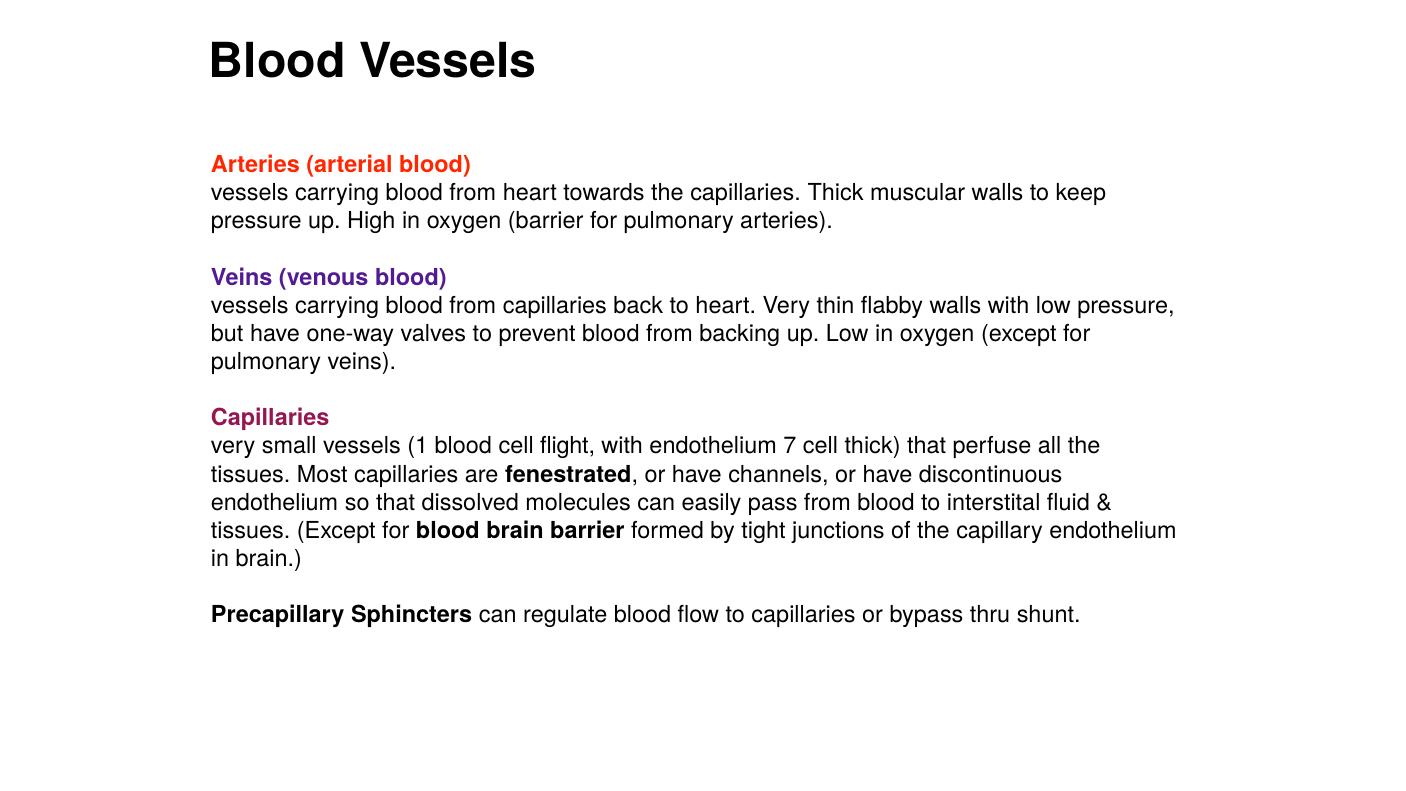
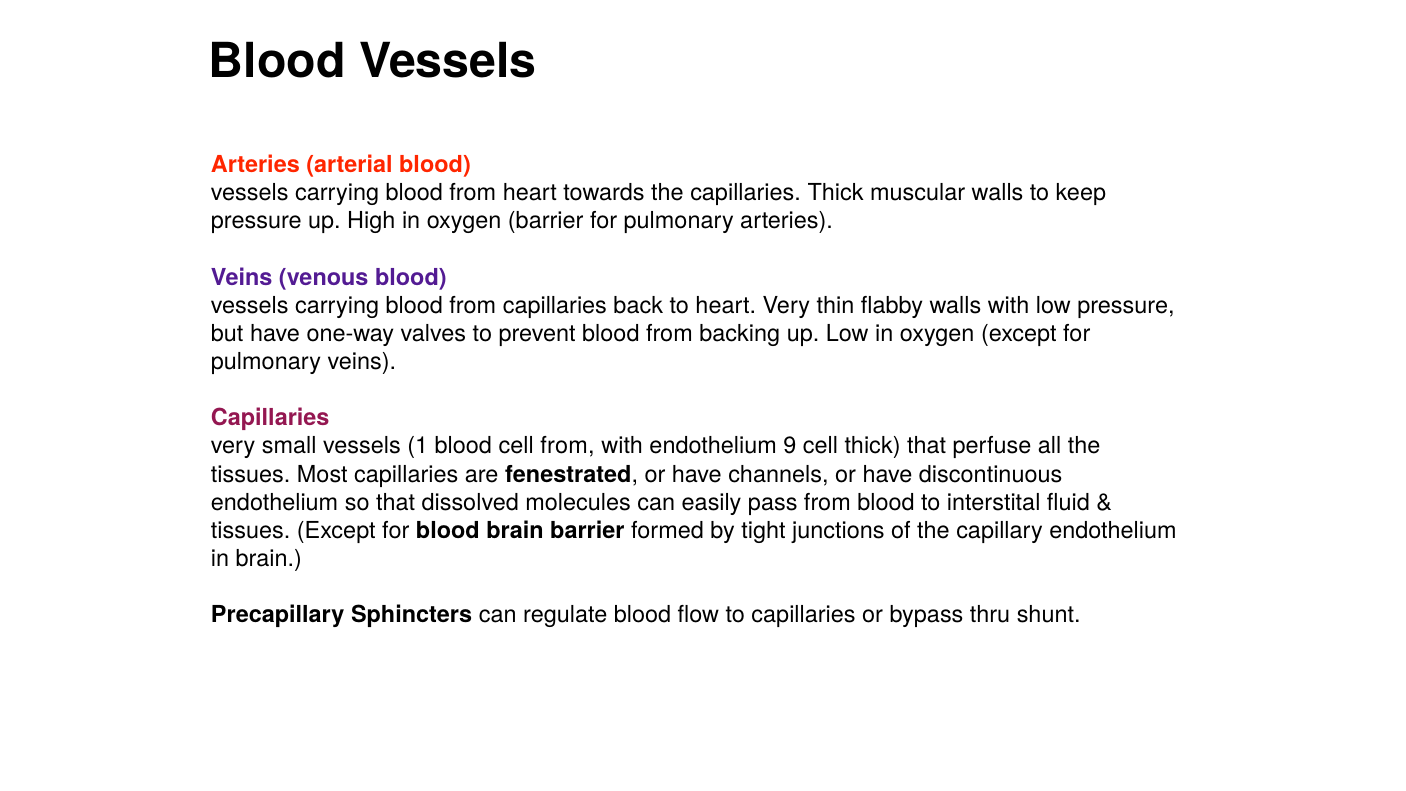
cell flight: flight -> from (567, 446)
7: 7 -> 9 (790, 446)
